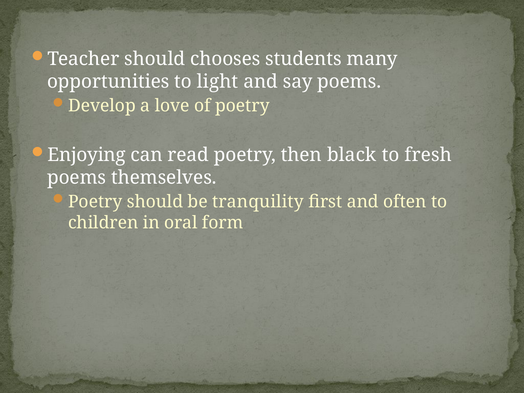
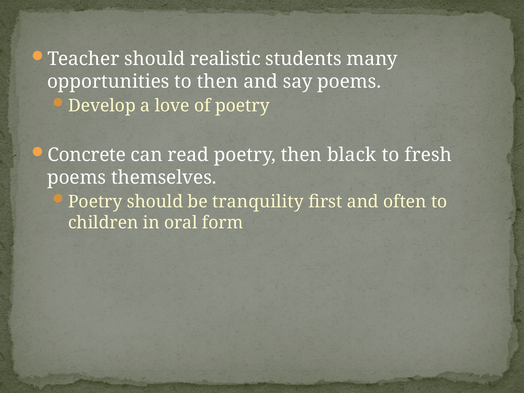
chooses: chooses -> realistic (225, 59)
to light: light -> then (218, 82)
Enjoying: Enjoying -> Concrete (87, 155)
